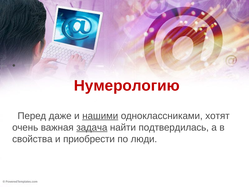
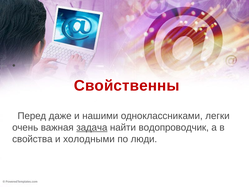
Нумерологию: Нумерологию -> Свойственны (127, 86)
нашими underline: present -> none (100, 116)
хотят: хотят -> легки (217, 116)
подтвердилась: подтвердилась -> водопроводчик (174, 127)
приобрести: приобрести -> холодными (89, 139)
